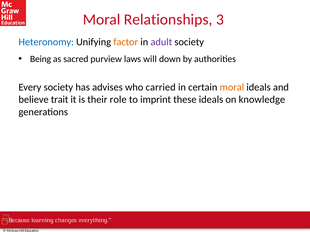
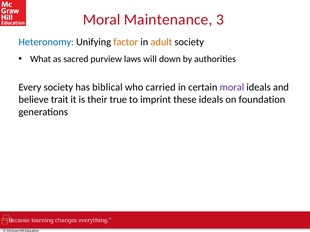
Relationships: Relationships -> Maintenance (168, 20)
adult colour: purple -> orange (161, 42)
Being: Being -> What (41, 59)
advises: advises -> biblical (107, 87)
moral colour: orange -> purple (232, 87)
role: role -> true (118, 100)
knowledge: knowledge -> foundation (262, 100)
